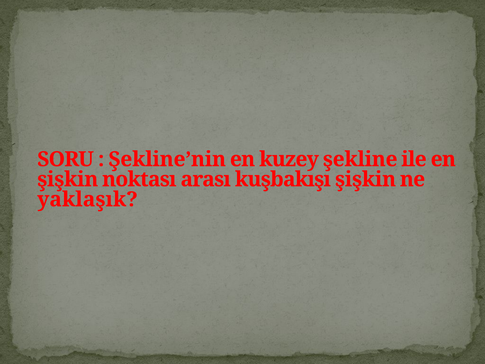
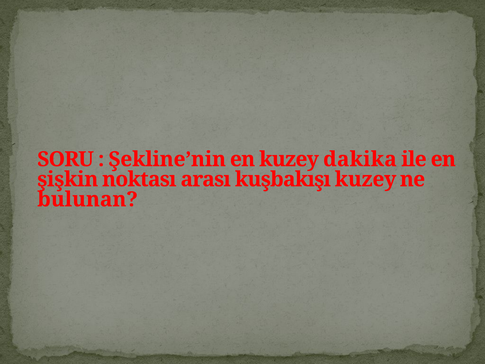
şekline: şekline -> dakika (360, 159)
kuşbakışı şişkin: şişkin -> kuzey (366, 179)
yaklaşık: yaklaşık -> bulunan (88, 199)
